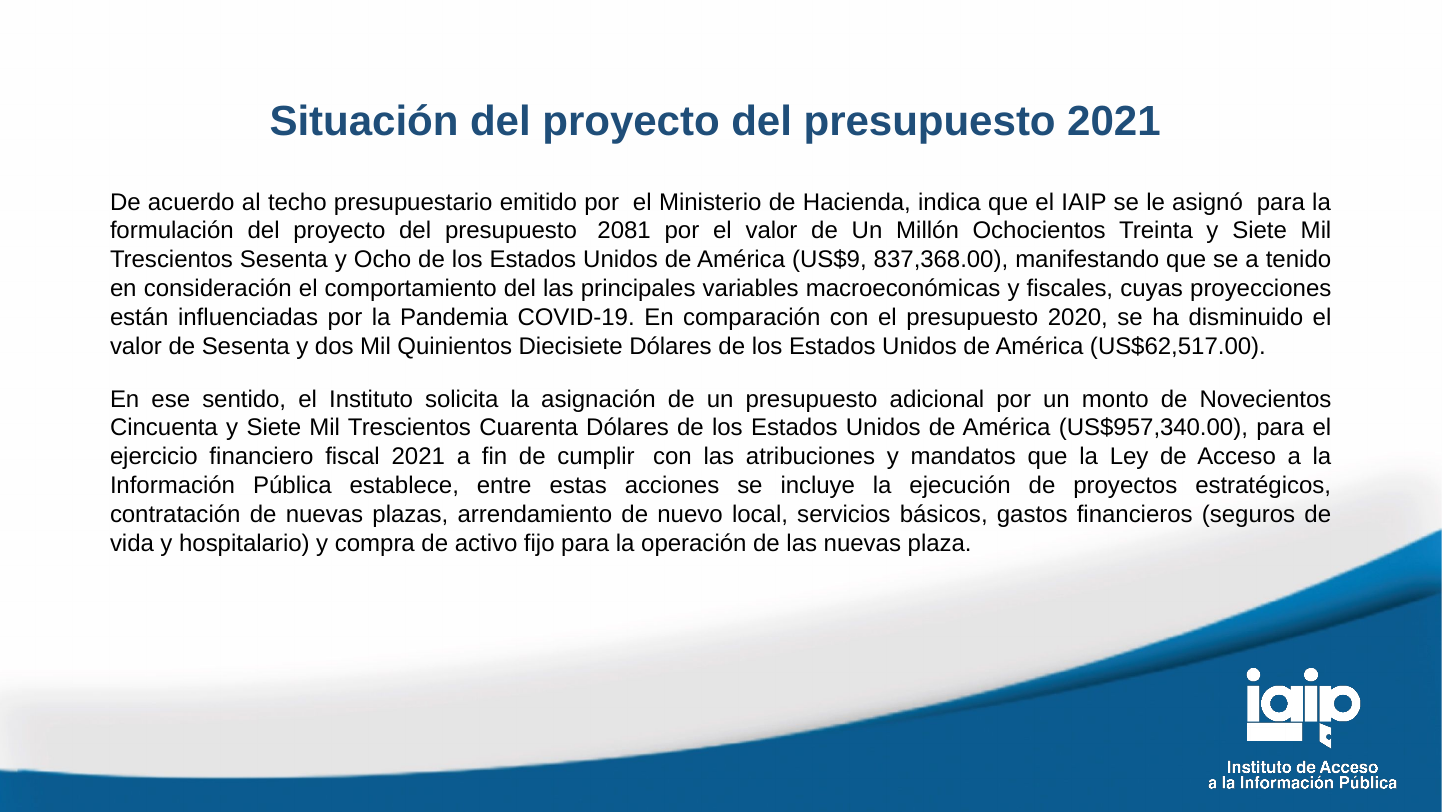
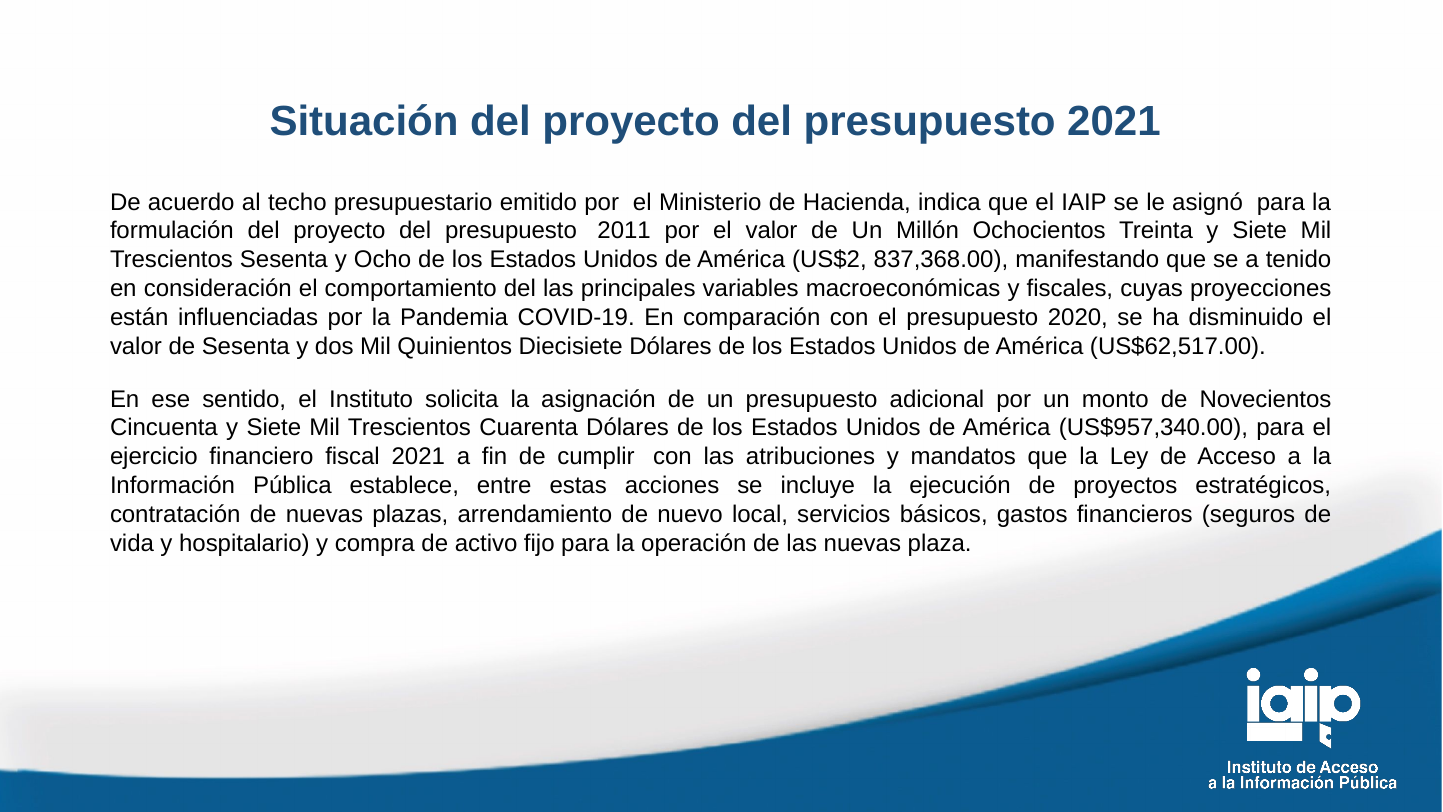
2081: 2081 -> 2011 (624, 231)
US$9: US$9 -> US$2 (829, 260)
